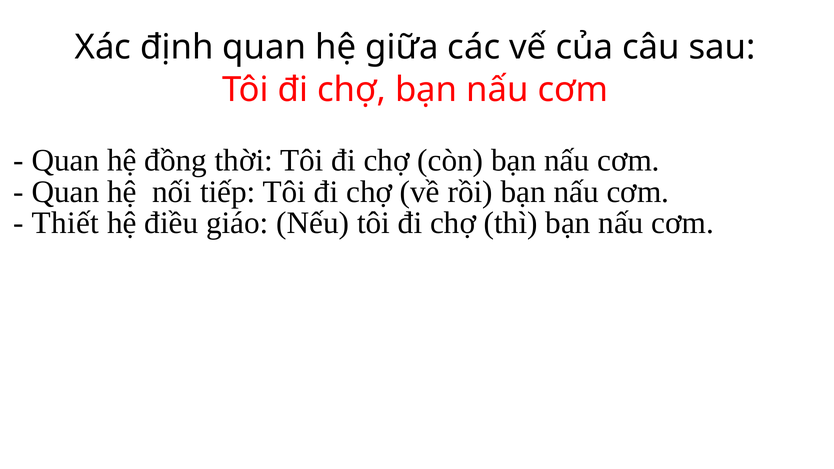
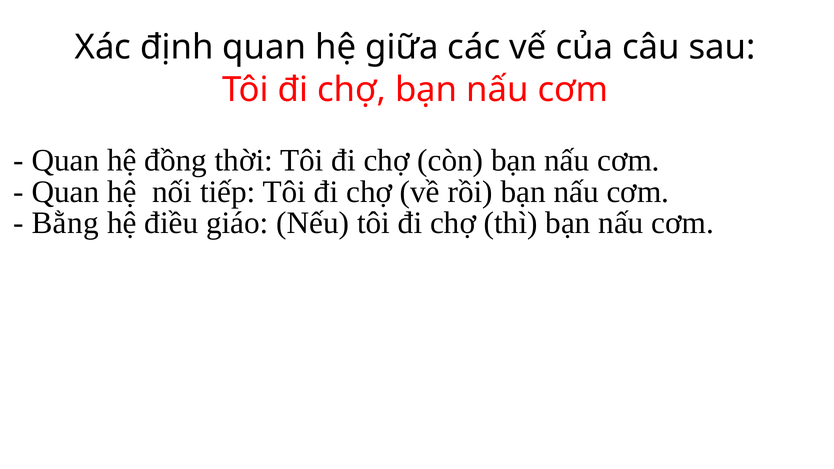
Thiết: Thiết -> Bằng (65, 223)
